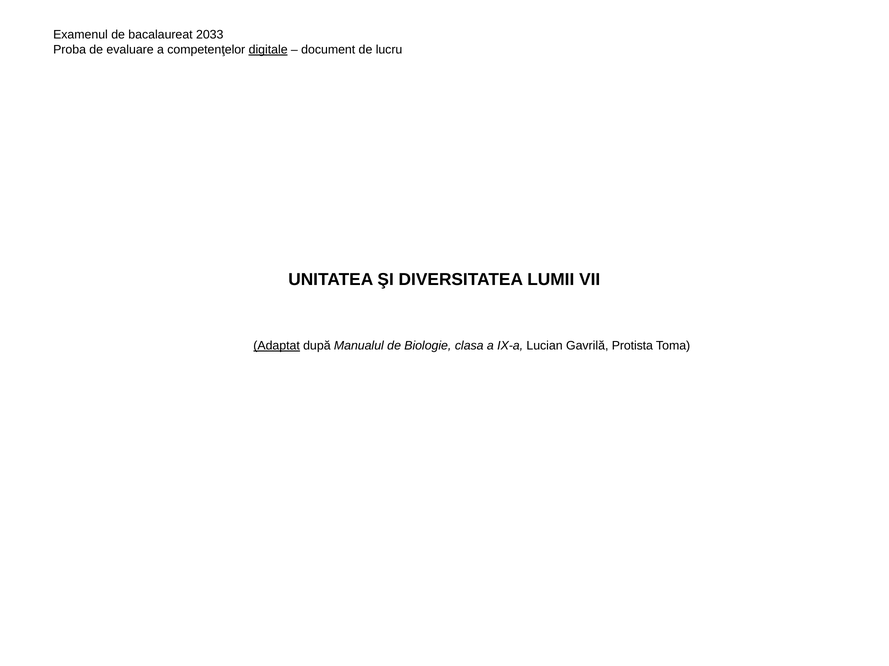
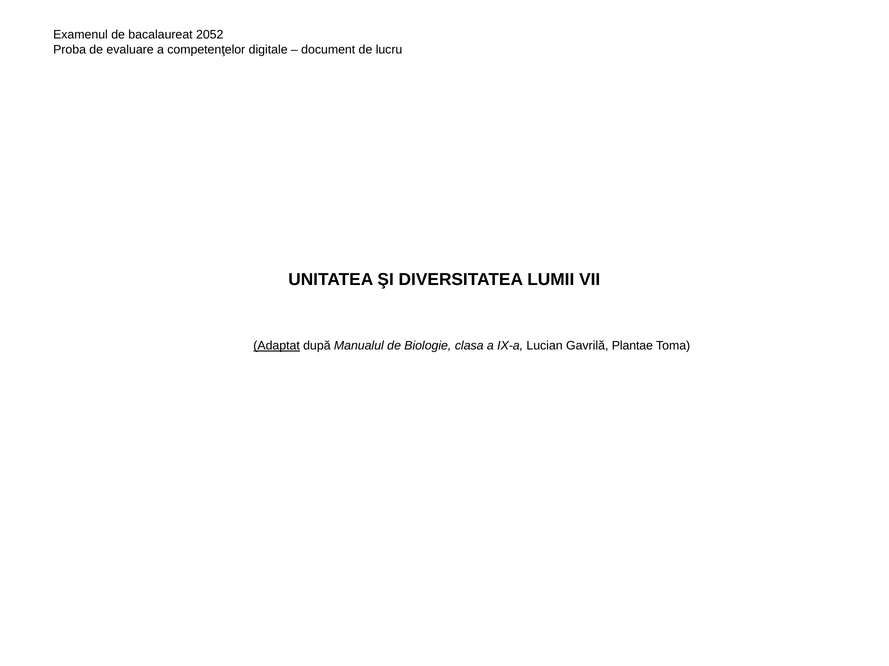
2033: 2033 -> 2052 (210, 35)
digitale underline: present -> none (268, 50)
Protista: Protista -> Plantae (632, 346)
